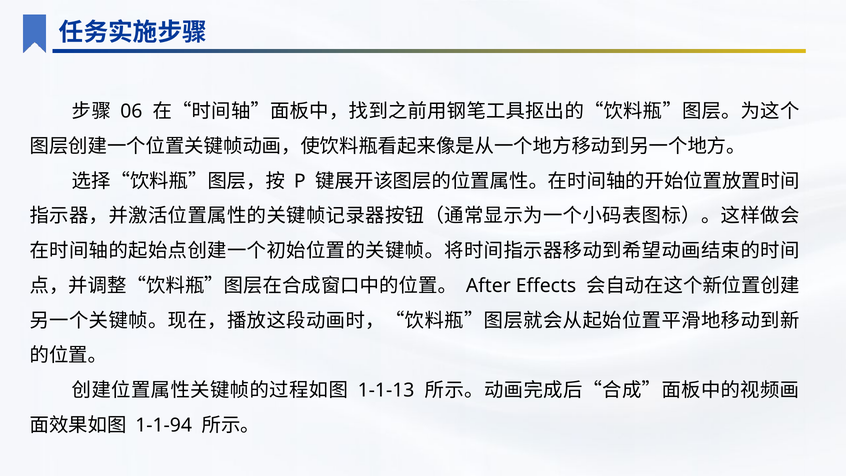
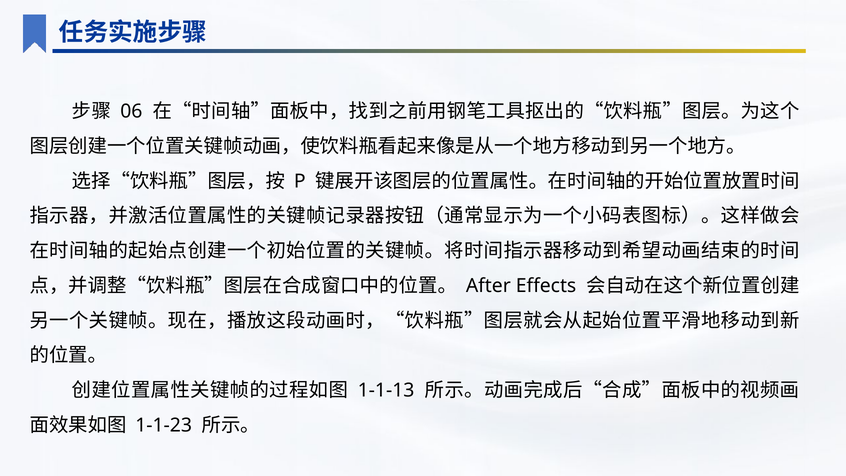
1-1-94: 1-1-94 -> 1-1-23 (164, 425)
